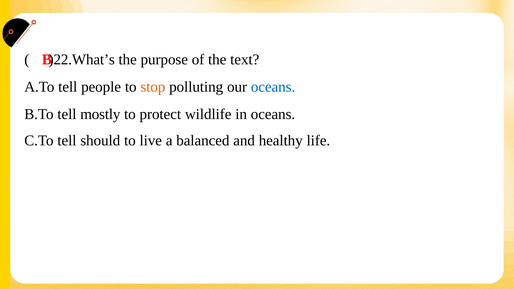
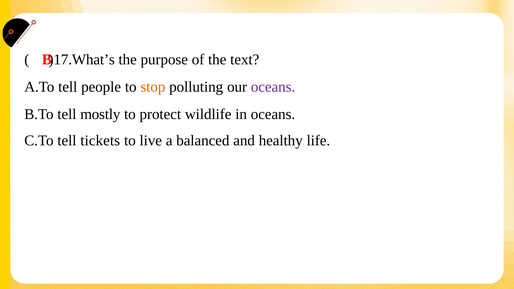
)22.What’s: )22.What’s -> )17.What’s (82, 60)
oceans colour: blue -> purple (273, 87)
should: should -> tickets (100, 141)
